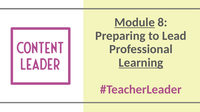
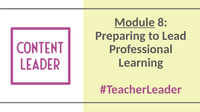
Learning underline: present -> none (141, 63)
